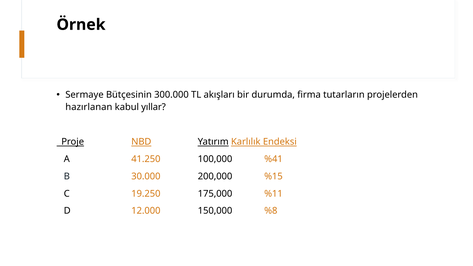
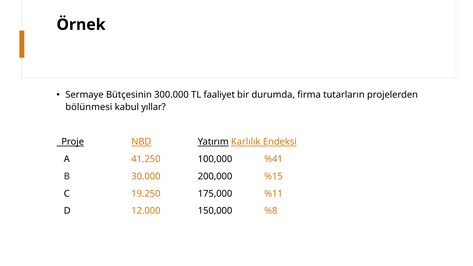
akışları: akışları -> faaliyet (219, 95)
hazırlanan: hazırlanan -> bölünmesi (89, 107)
